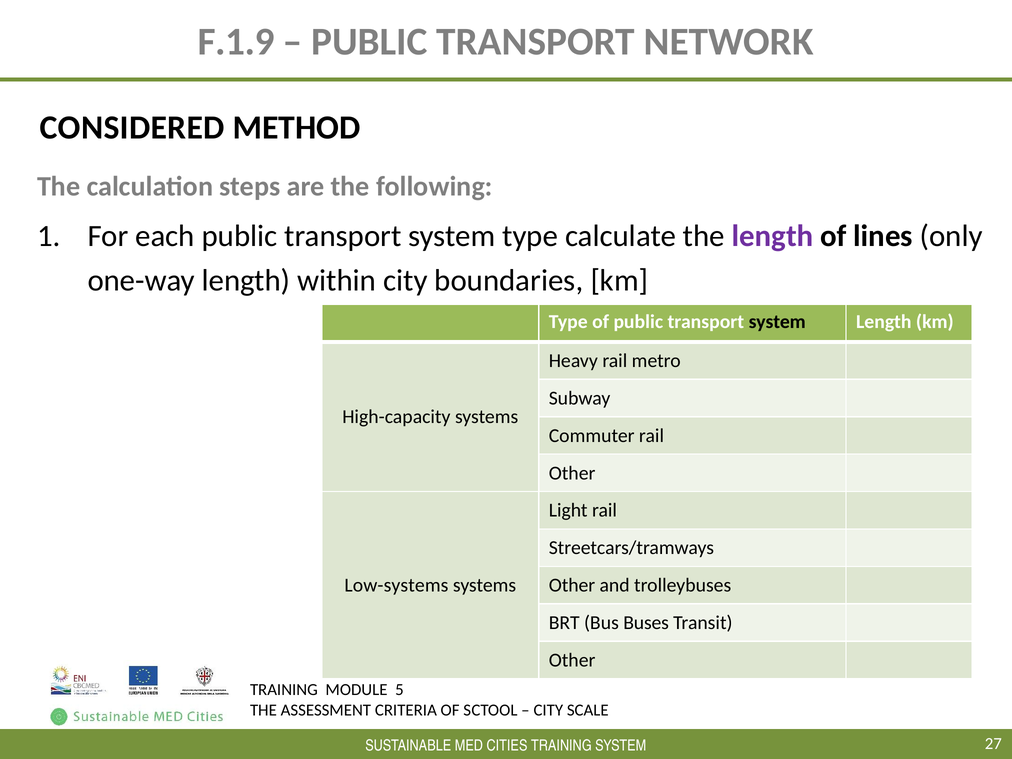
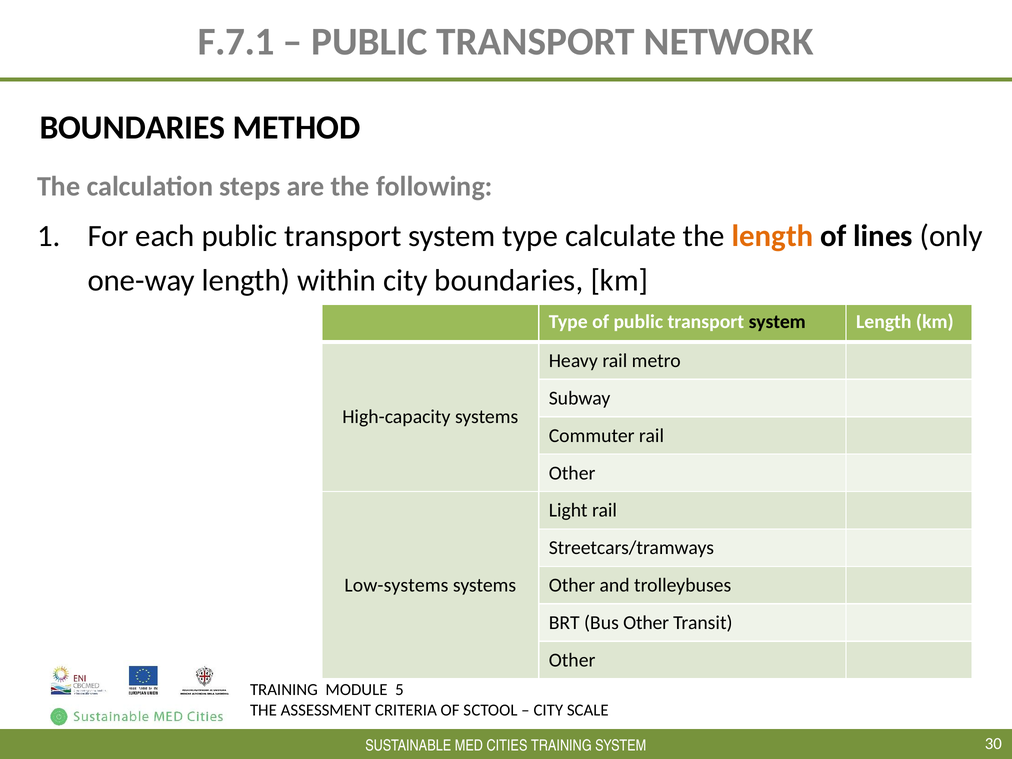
F.1.9: F.1.9 -> F.7.1 (236, 42)
CONSIDERED: CONSIDERED -> BOUNDARIES (133, 127)
length colour: purple -> orange (773, 236)
Bus Buses: Buses -> Other (646, 623)
27: 27 -> 30 (993, 743)
